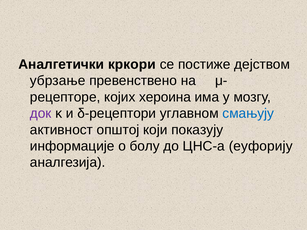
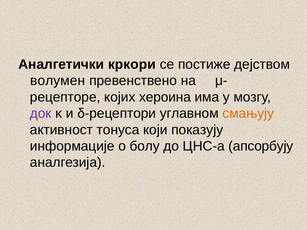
убрзање: убрзање -> волумен (58, 81)
смањују colour: blue -> orange (248, 114)
општој: општој -> тонуса (118, 130)
еуфорију: еуфорију -> апсорбују (261, 146)
